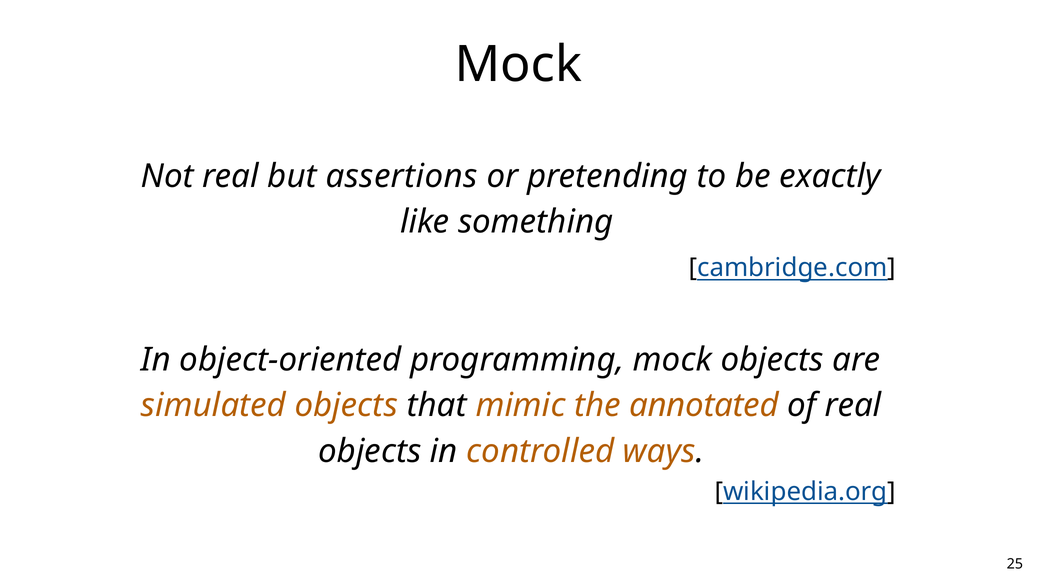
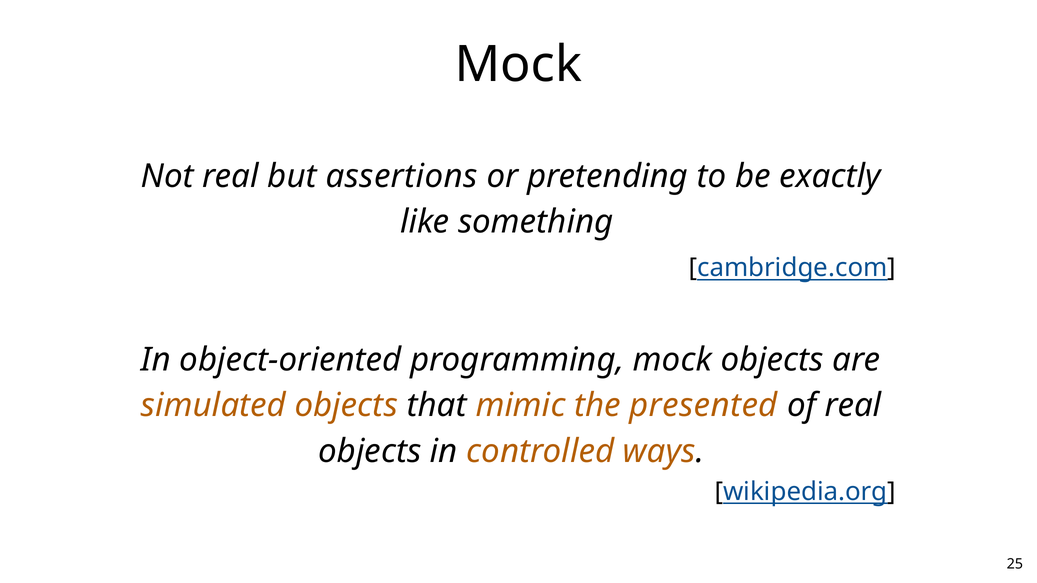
annotated: annotated -> presented (704, 406)
